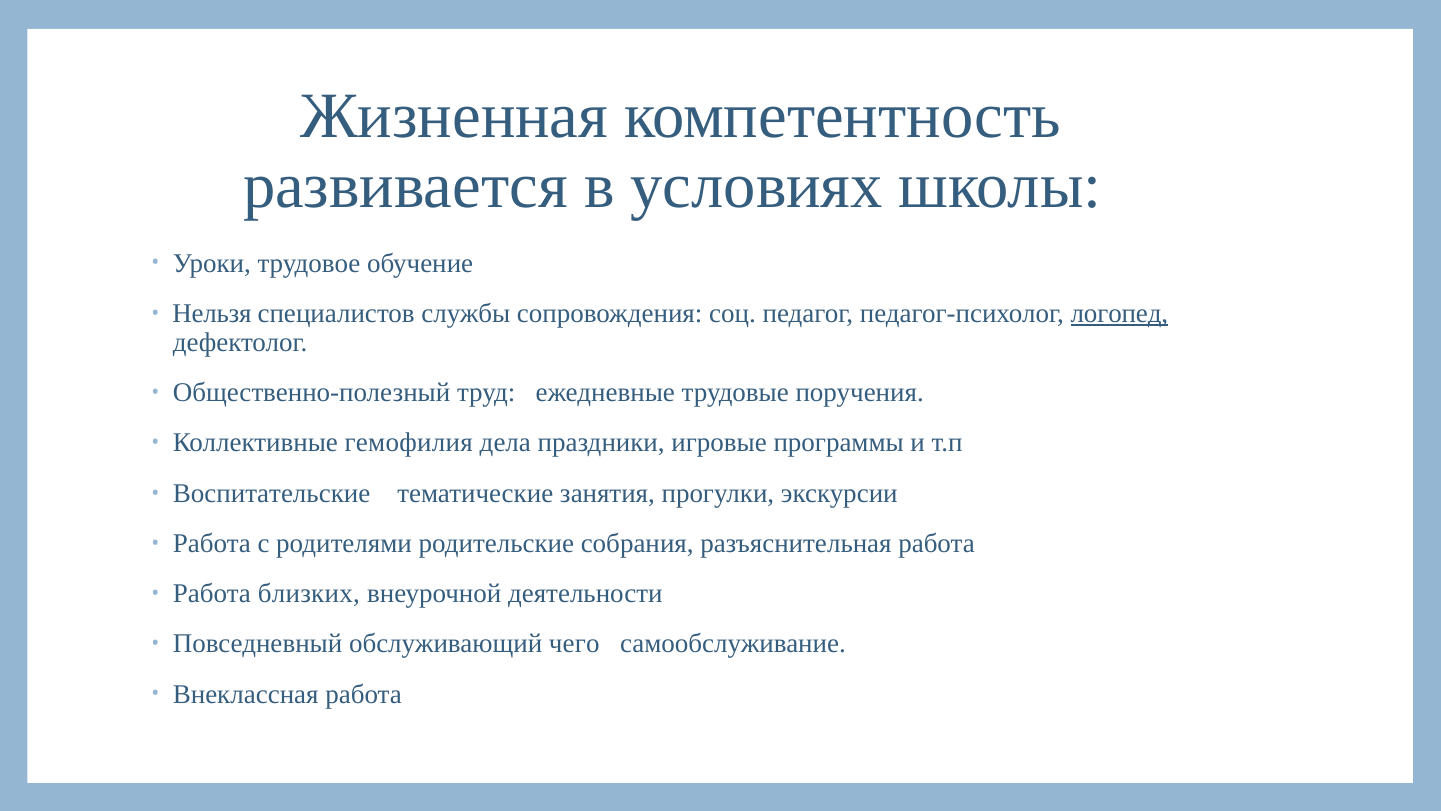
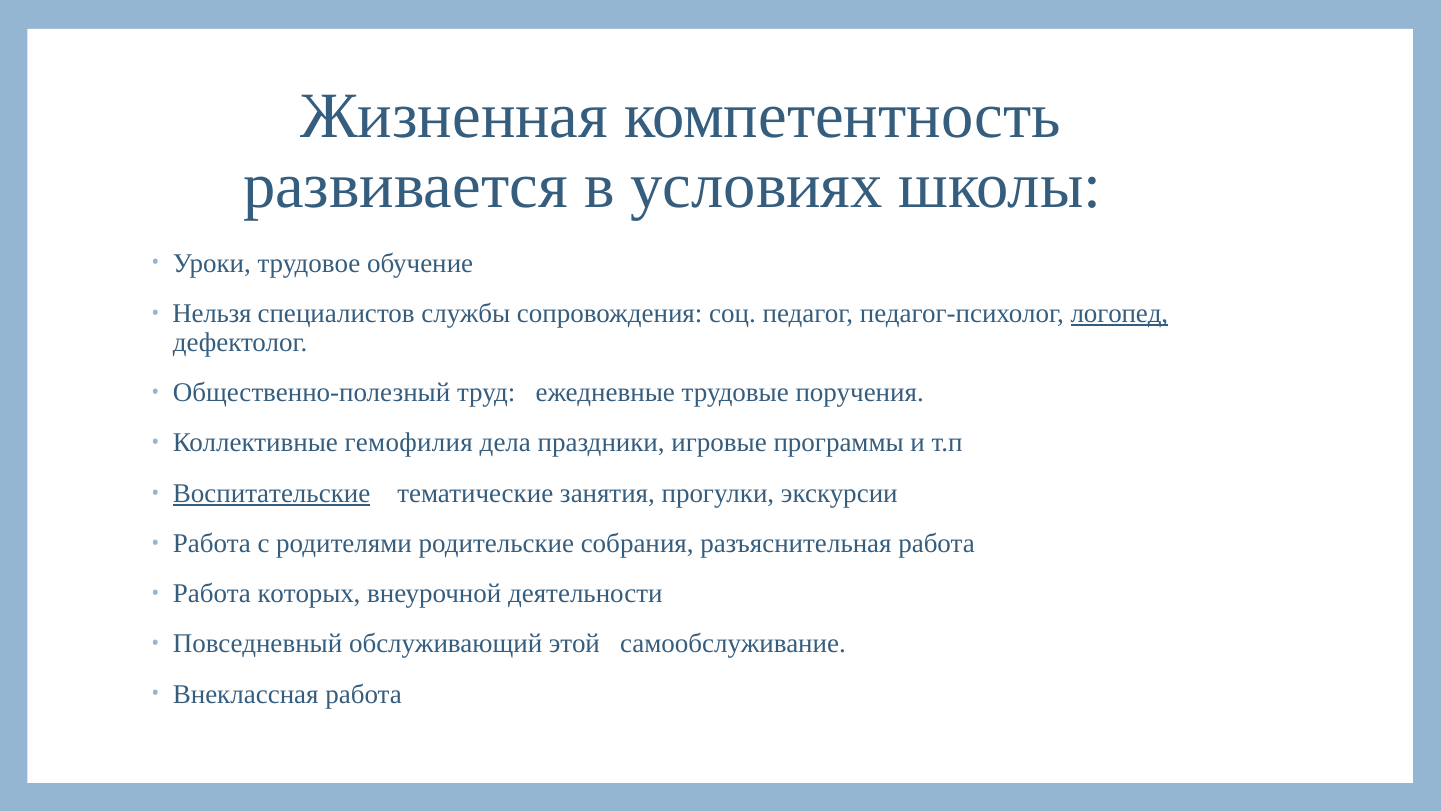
Воспитательские underline: none -> present (272, 493)
близких: близких -> которых (309, 593)
чего: чего -> этой (574, 644)
